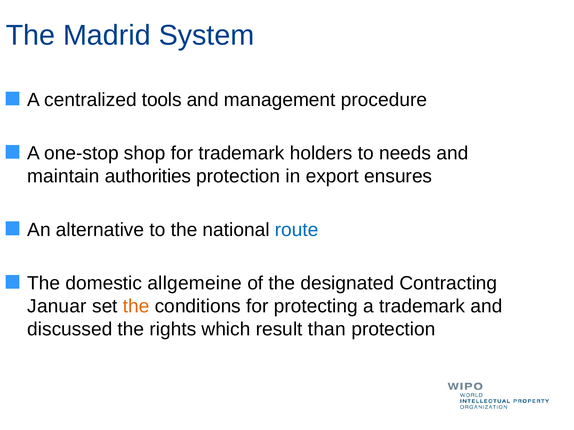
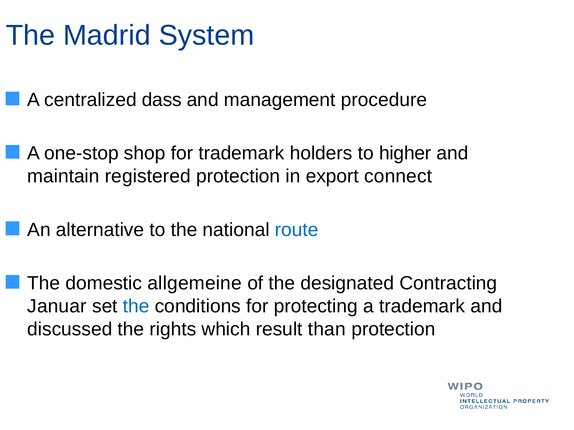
tools: tools -> dass (162, 100)
needs: needs -> higher (405, 153)
authorities: authorities -> registered (148, 176)
ensures: ensures -> connect (398, 176)
the colour: orange -> blue (136, 306)
